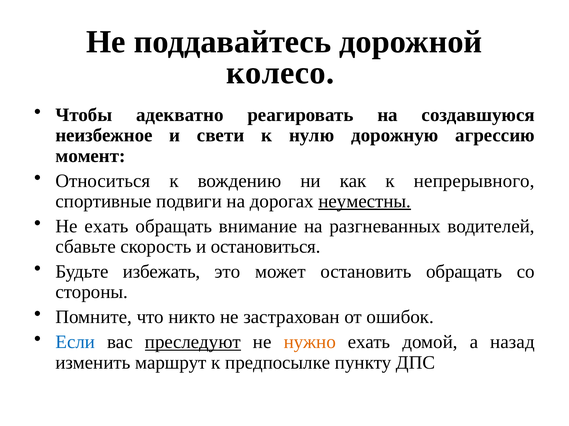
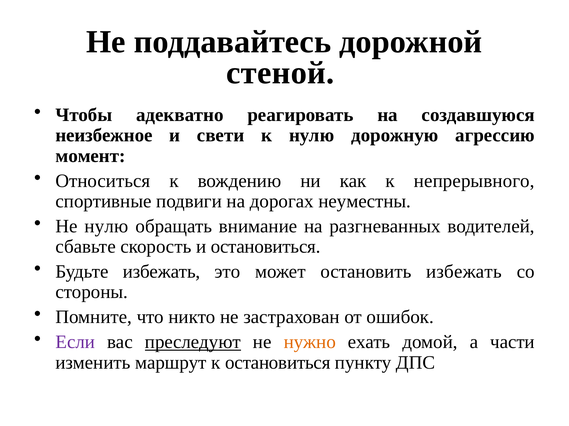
колесо: колесо -> стеной (280, 73)
неуместны underline: present -> none (365, 202)
Не ехать: ехать -> нулю (106, 227)
остановить обращать: обращать -> избежать (464, 272)
Если colour: blue -> purple (75, 343)
назад: назад -> части (513, 343)
к предпосылке: предпосылке -> остановиться (278, 363)
